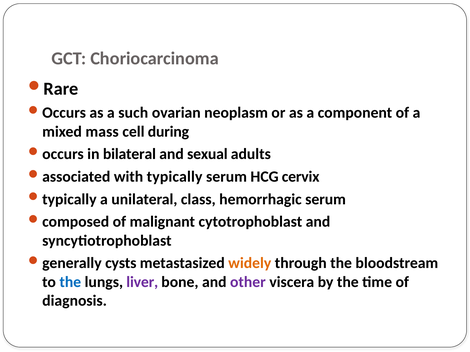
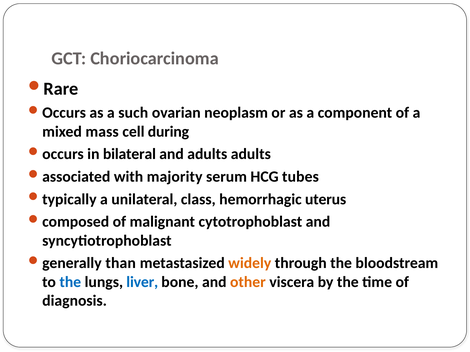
and sexual: sexual -> adults (207, 154)
typically: typically -> majority (175, 177)
cervix: cervix -> tubes (300, 177)
hemorrhagic serum: serum -> uterus (326, 200)
cysts: cysts -> than (121, 263)
liver colour: purple -> blue (142, 282)
other colour: purple -> orange (248, 282)
